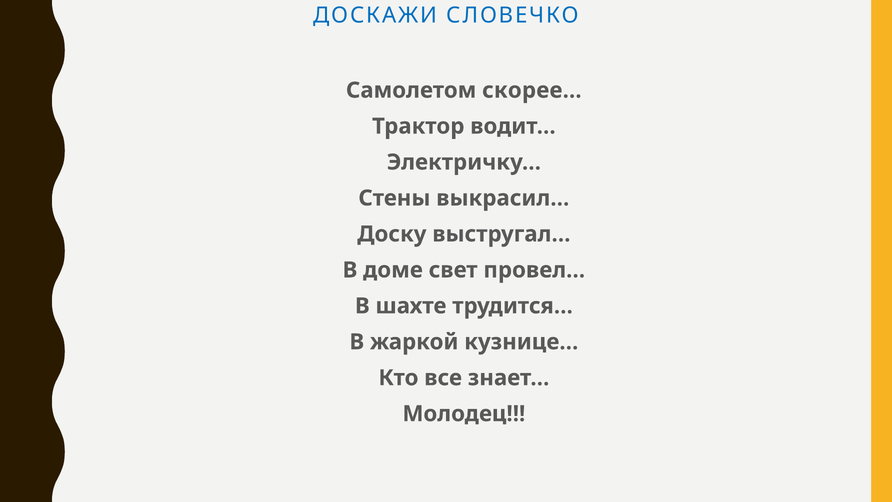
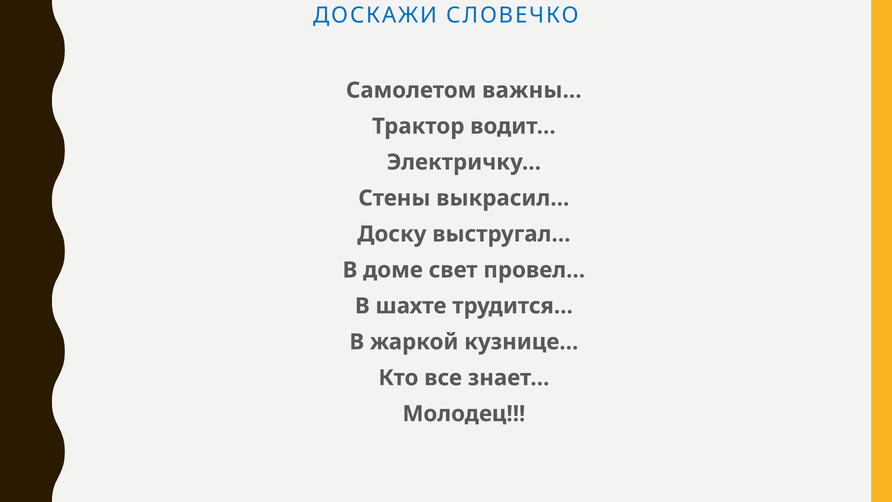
скорее…: скорее… -> важны… (532, 90)
